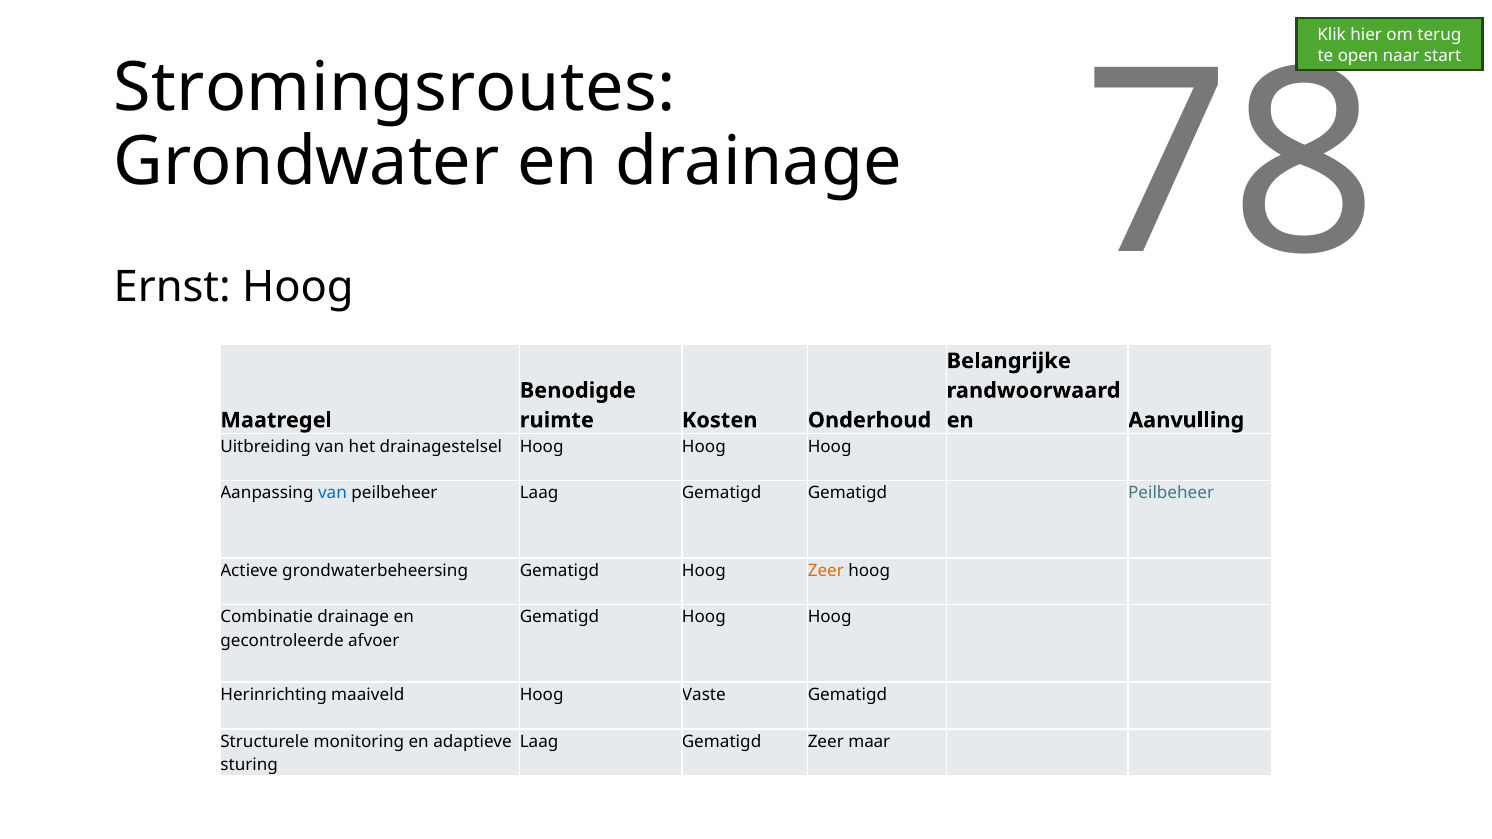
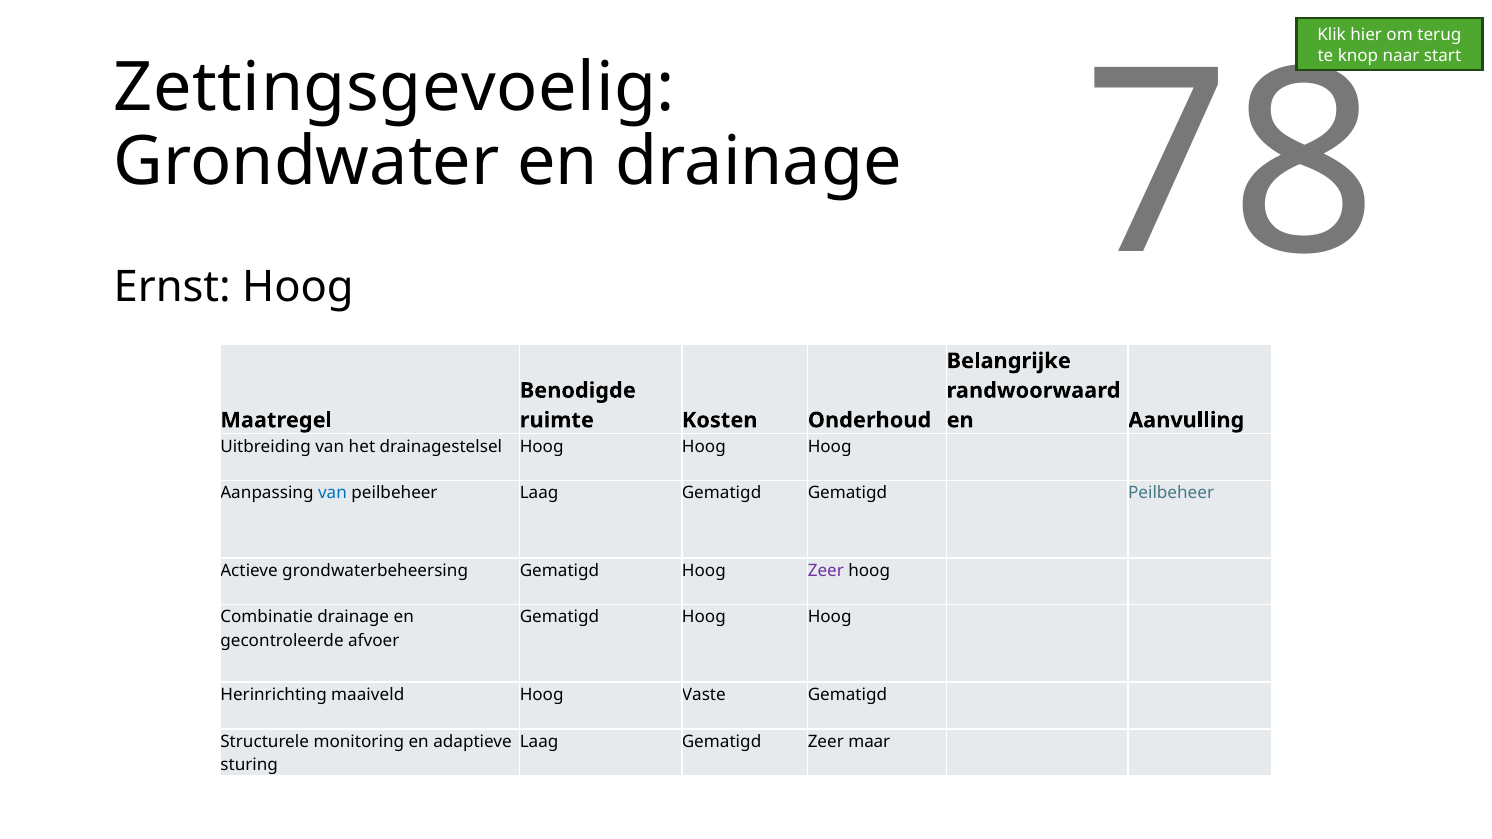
open: open -> knop (1358, 56)
Stromingsroutes: Stromingsroutes -> Zettingsgevoelig (394, 88)
Zeer colour: orange -> purple (826, 571)
